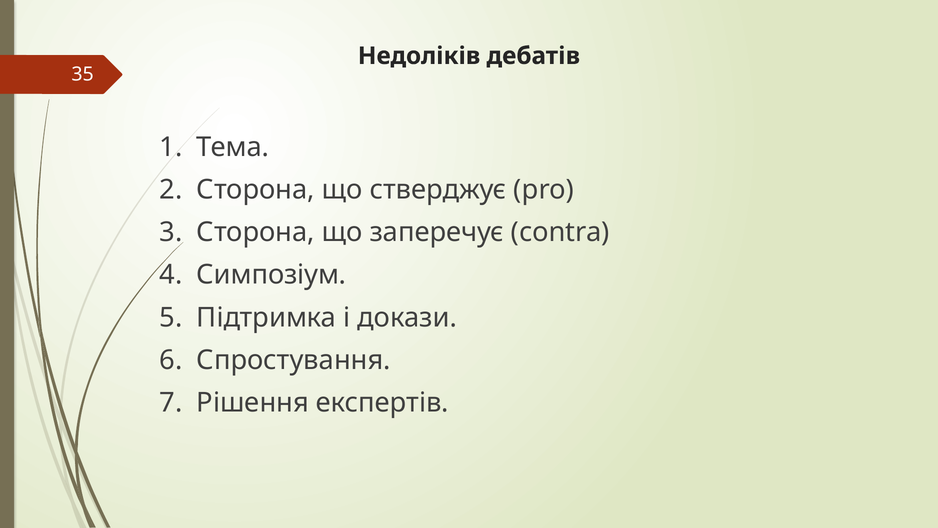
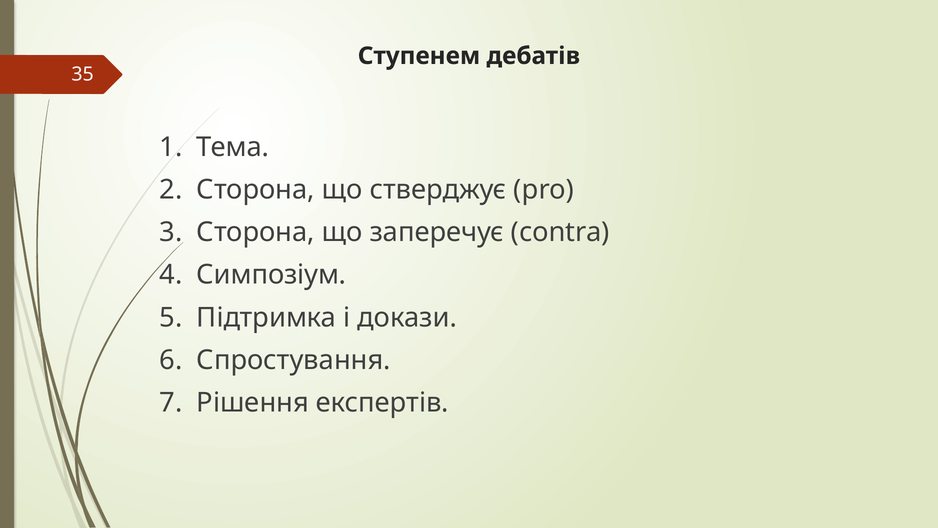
Недоліків: Недоліків -> Ступенем (419, 56)
